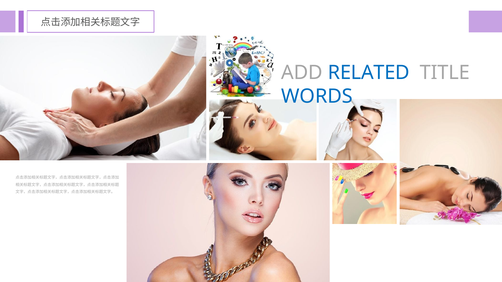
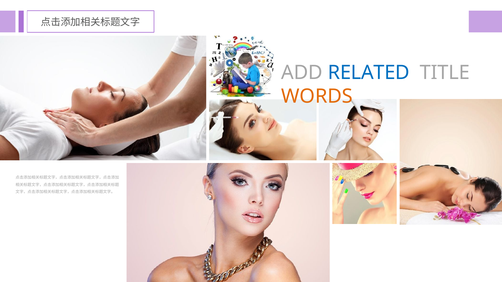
WORDS colour: blue -> orange (317, 96)
